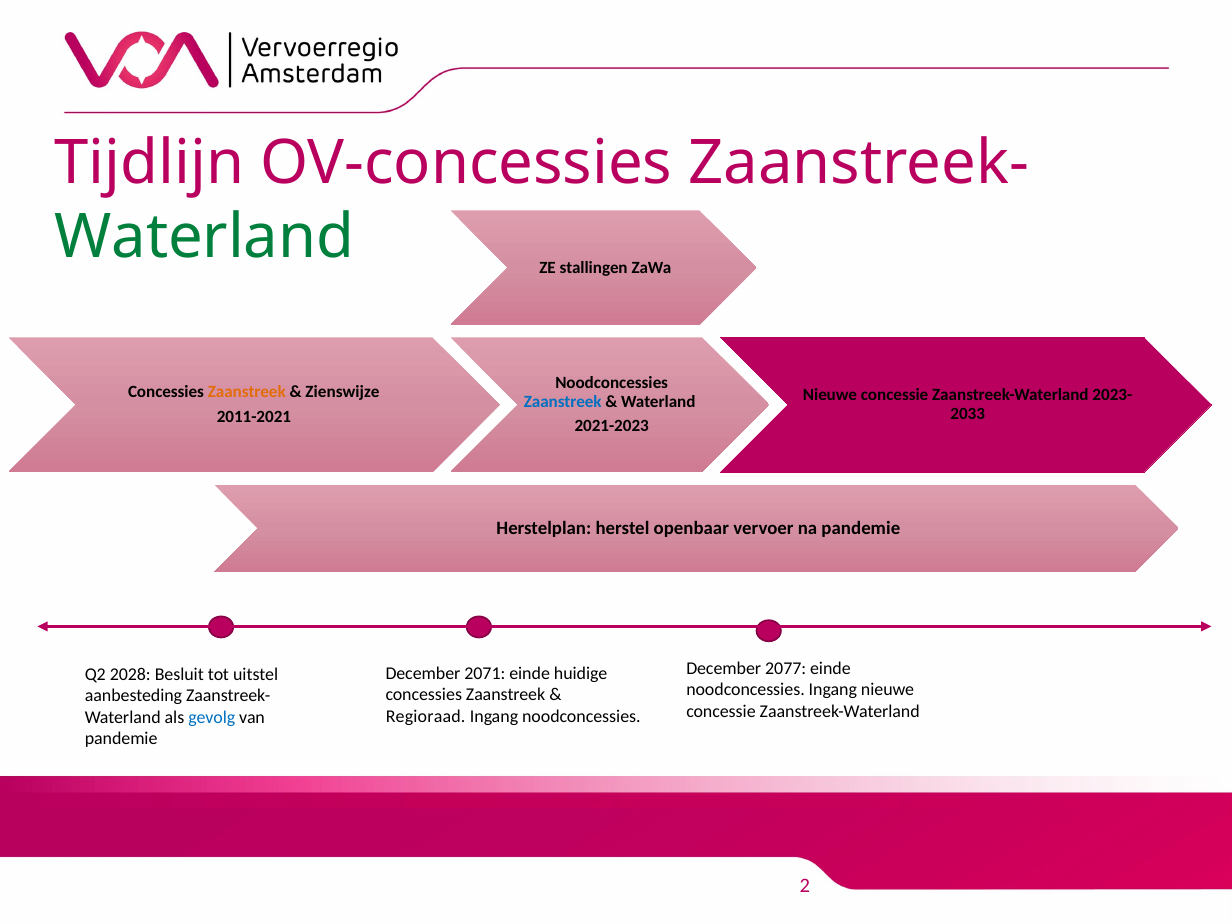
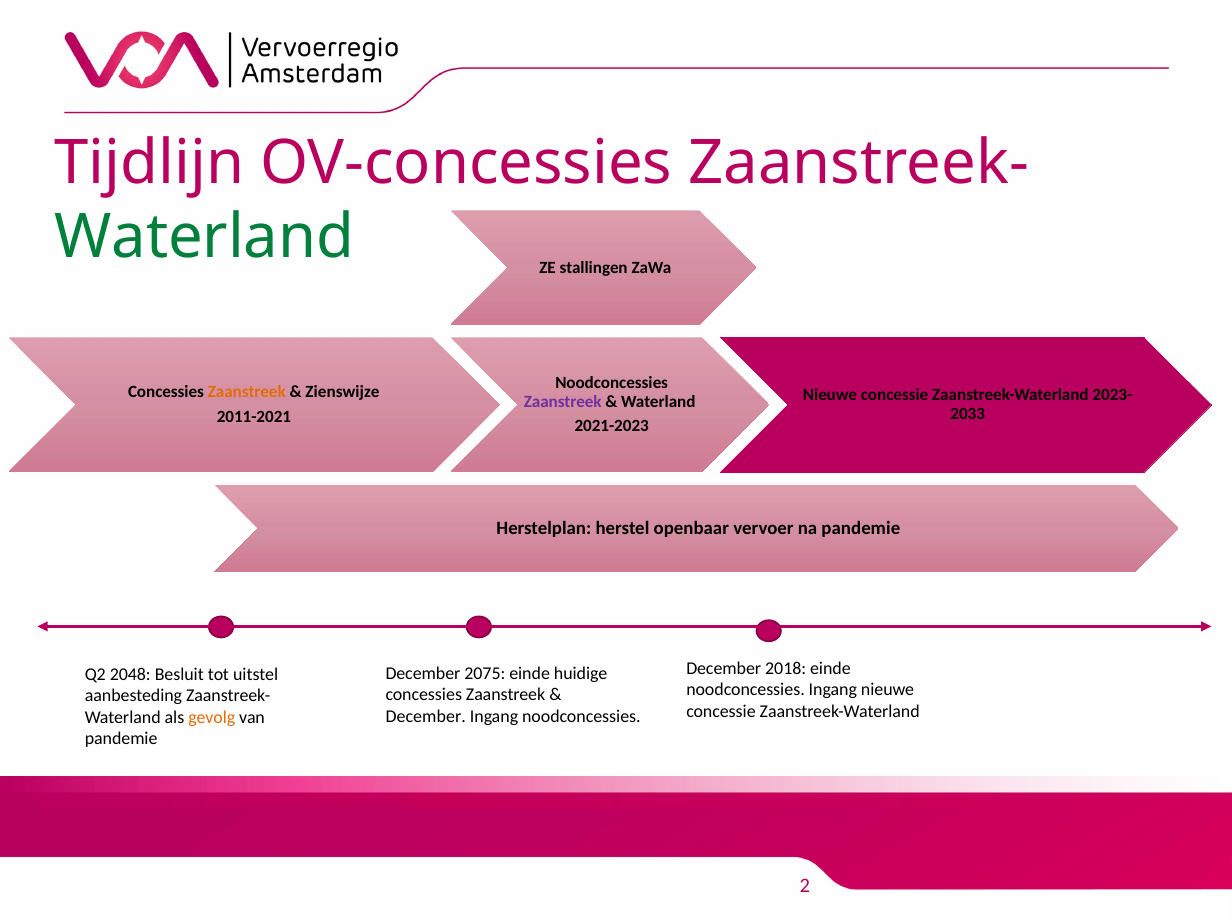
Zaanstreek colour: blue -> purple (563, 402)
2077: 2077 -> 2018 (786, 668)
2071: 2071 -> 2075 (485, 673)
2028: 2028 -> 2048 (130, 674)
Regioraad: Regioraad -> December (426, 716)
gevolg colour: blue -> orange (212, 717)
